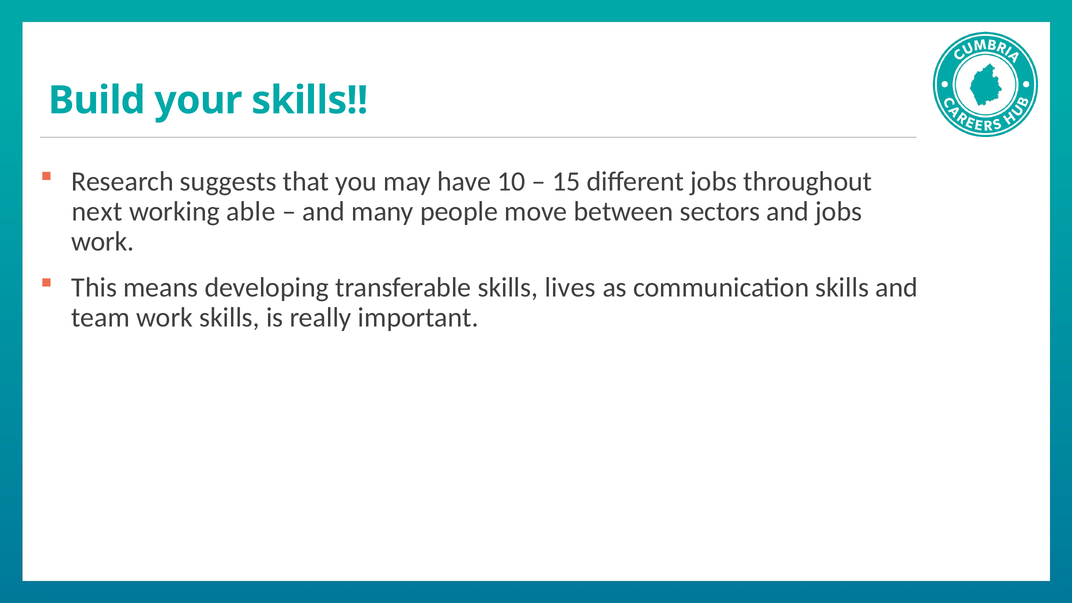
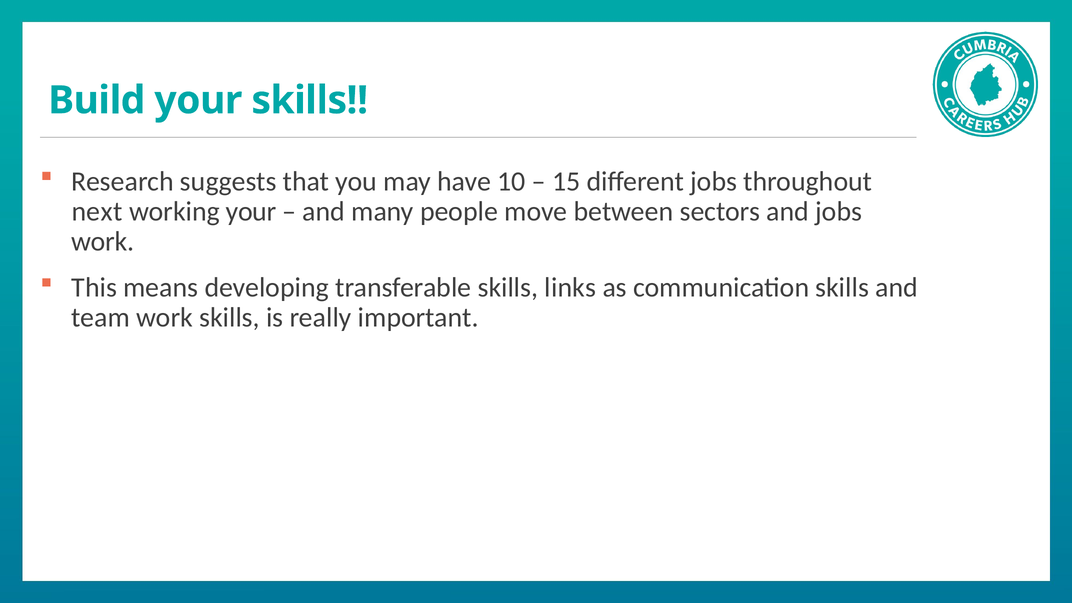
working able: able -> your (251, 212)
lives: lives -> links (570, 287)
